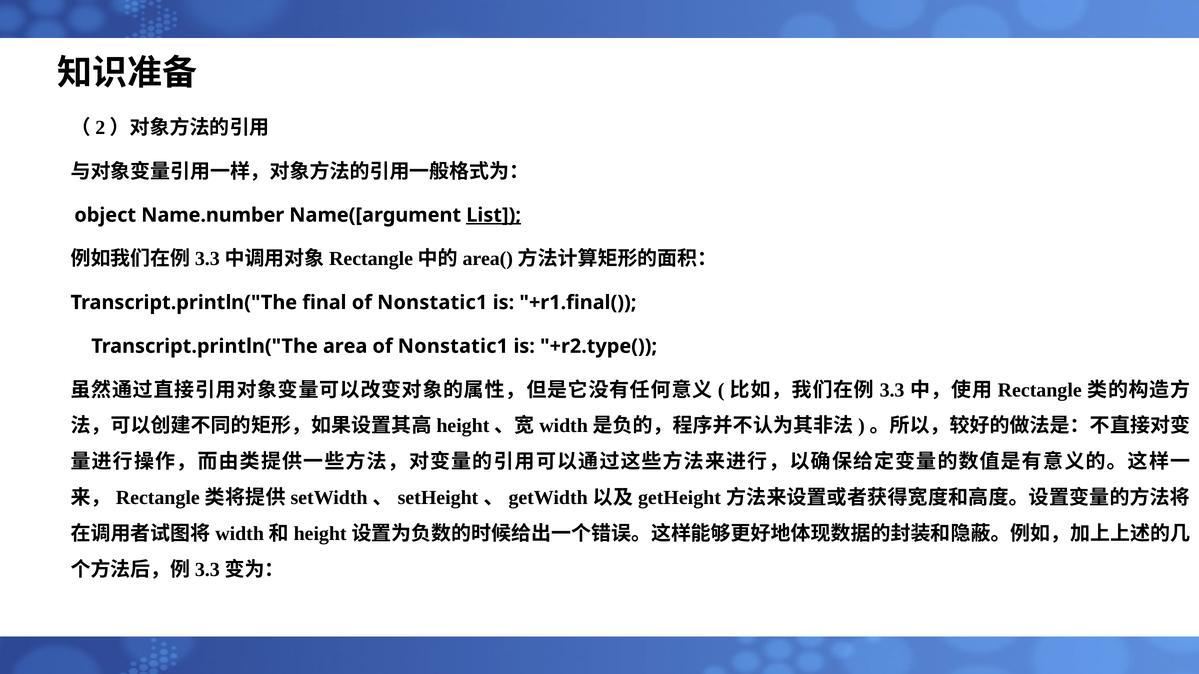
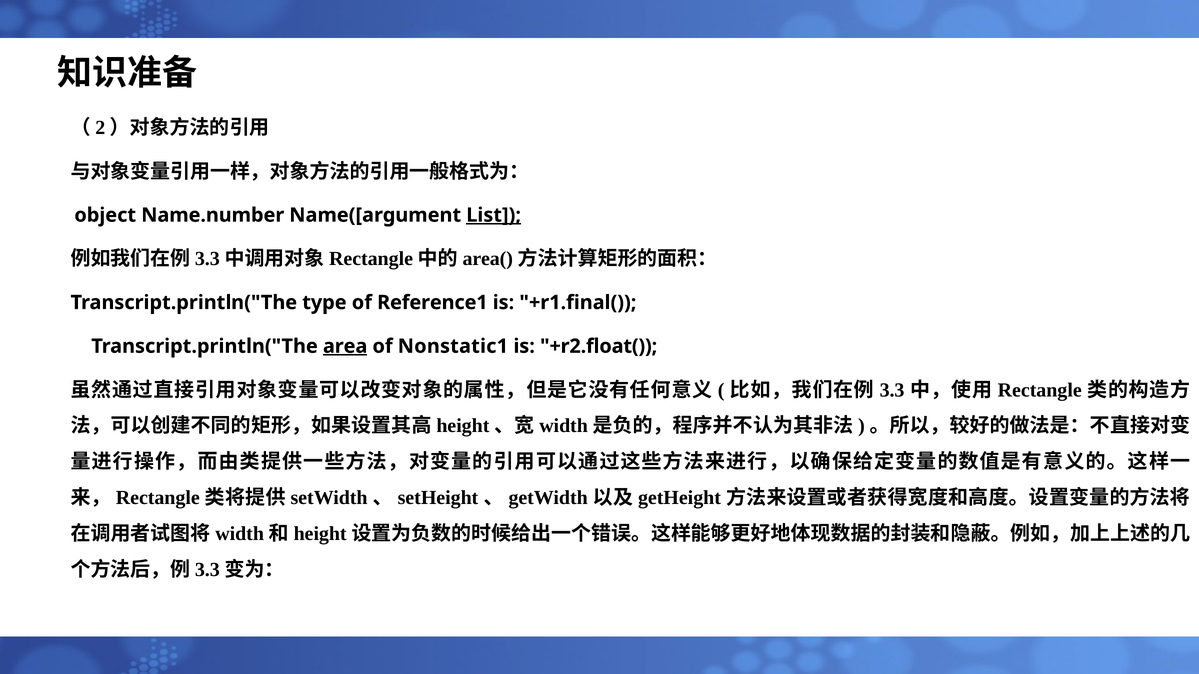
final: final -> type (324, 303)
Nonstatic1: Nonstatic1 -> Reference1 (432, 303)
area underline: none -> present (345, 346)
+r2.type(: +r2.type( -> +r2.float( (599, 346)
